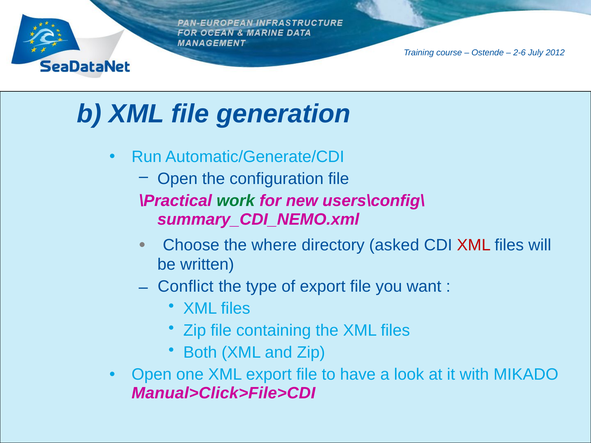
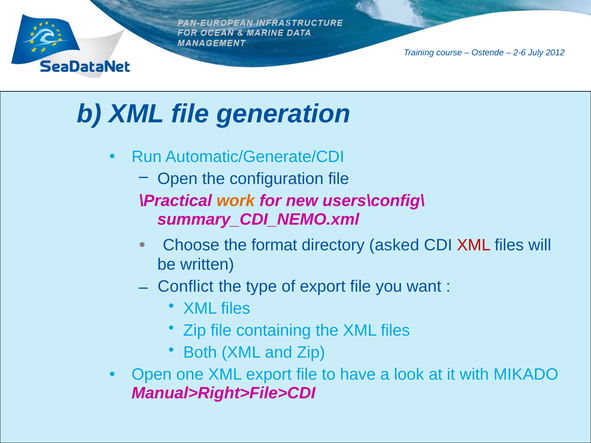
work colour: green -> orange (236, 201)
where: where -> format (274, 245)
Manual>Click>File>CDI: Manual>Click>File>CDI -> Manual>Right>File>CDI (224, 393)
